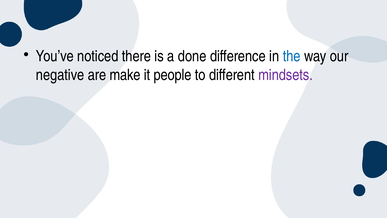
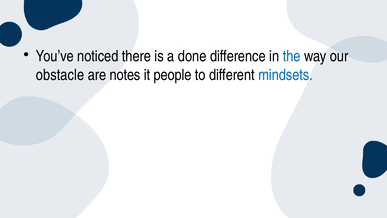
negative: negative -> obstacle (60, 75)
make: make -> notes (125, 75)
mindsets colour: purple -> blue (286, 75)
